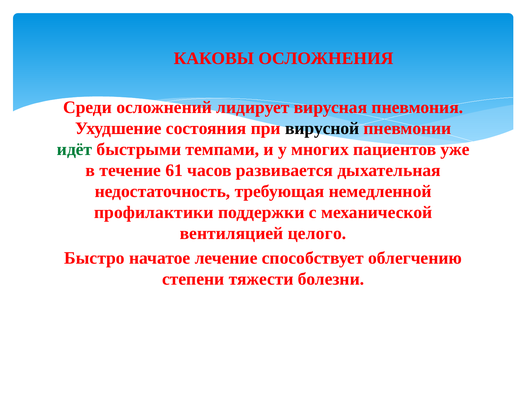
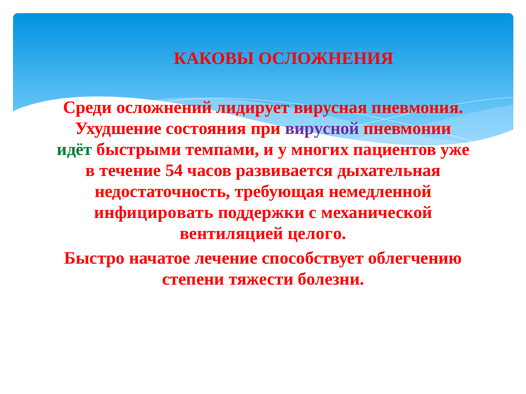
вирусной colour: black -> purple (322, 129)
61: 61 -> 54 (174, 171)
профилактики: профилактики -> инфицировать (154, 213)
